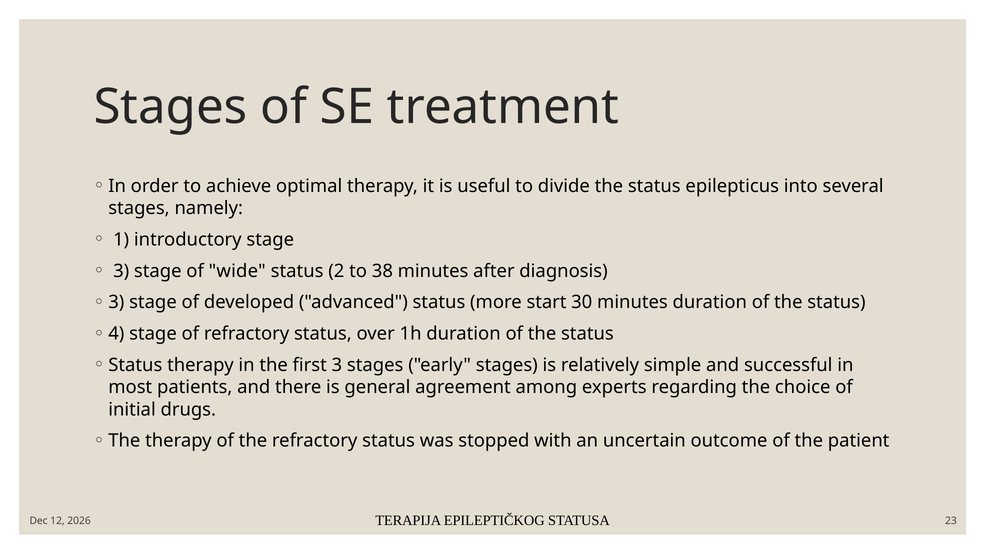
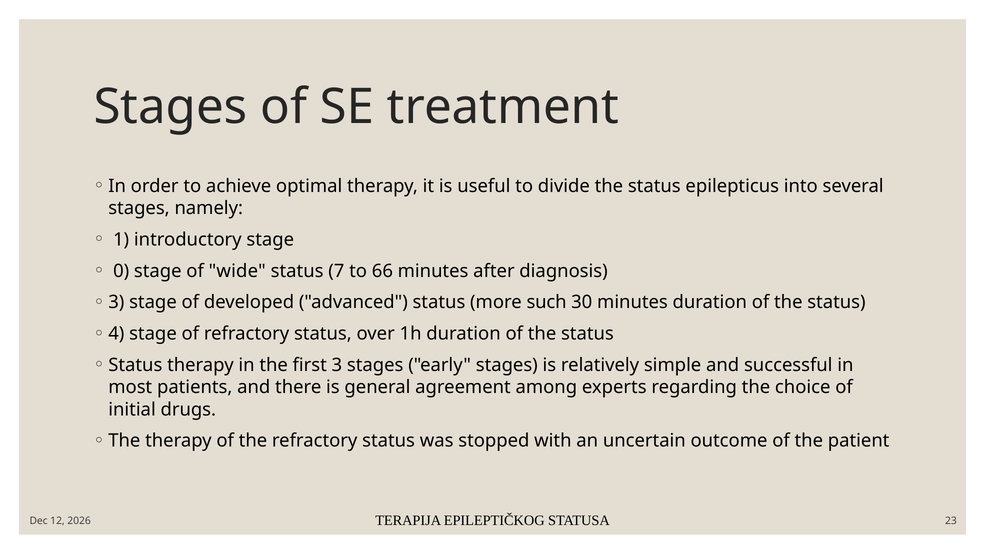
3: 3 -> 0 (121, 271)
2: 2 -> 7 (336, 271)
38: 38 -> 66 (382, 271)
start: start -> such (547, 302)
